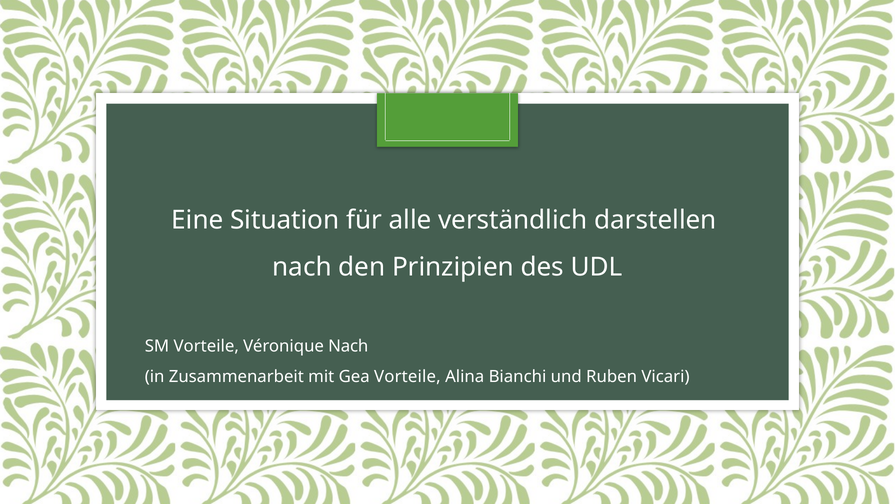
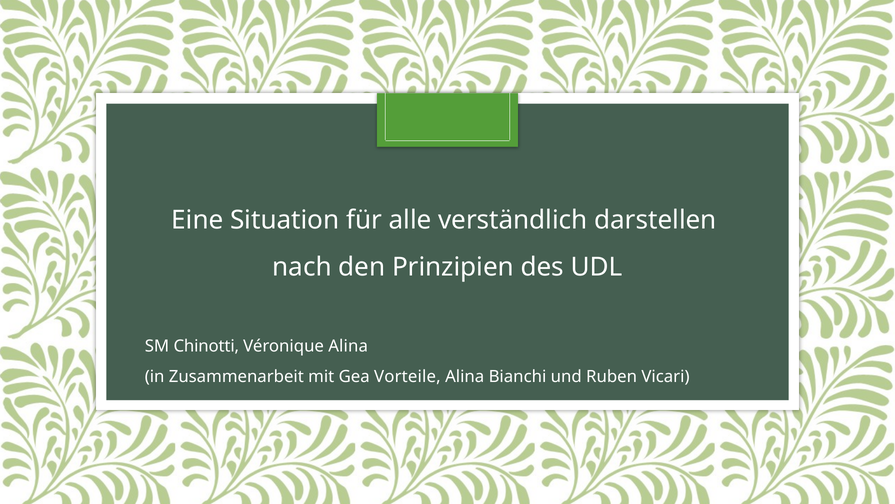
SM Vorteile: Vorteile -> Chinotti (206, 346)
Véronique Nach: Nach -> Alina (348, 346)
